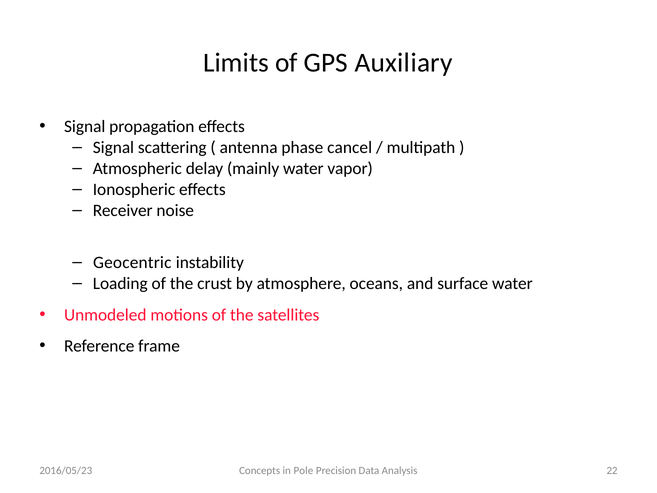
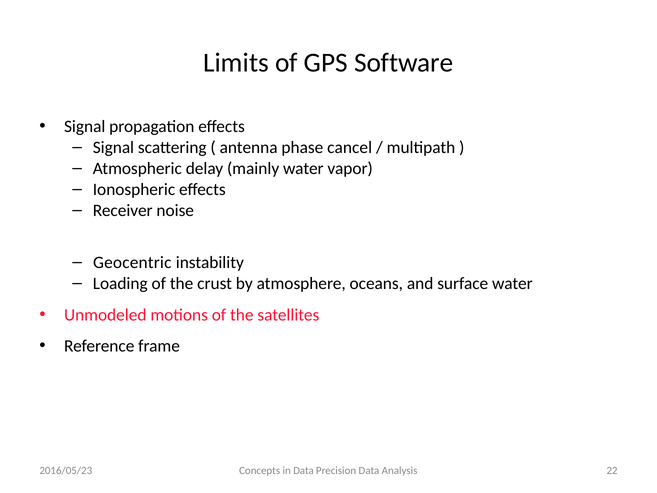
Auxiliary: Auxiliary -> Software (404, 63)
in Pole: Pole -> Data (304, 470)
